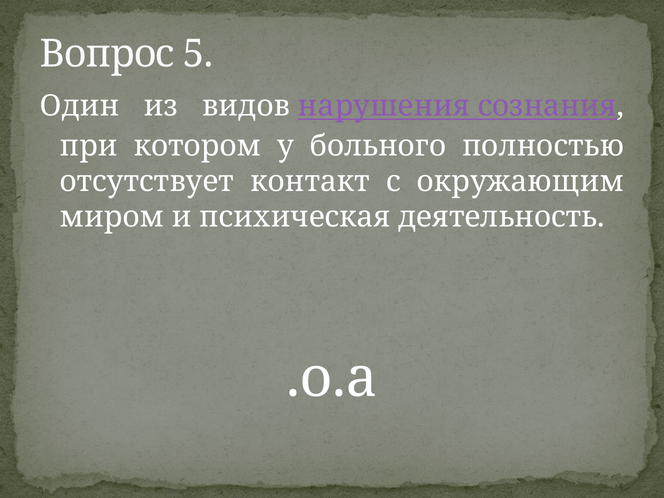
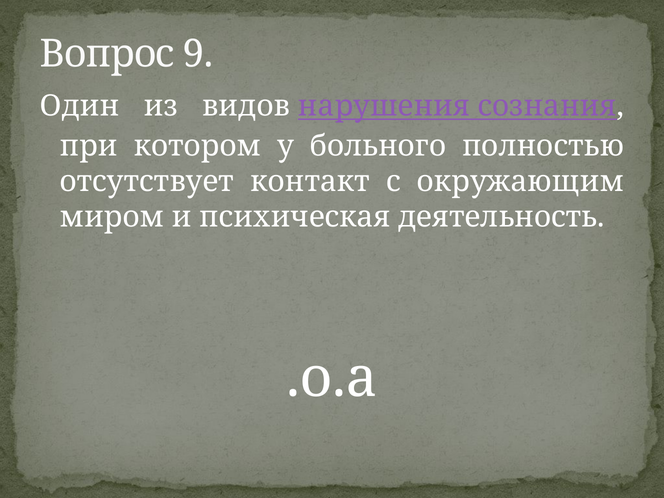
5: 5 -> 9 (198, 54)
